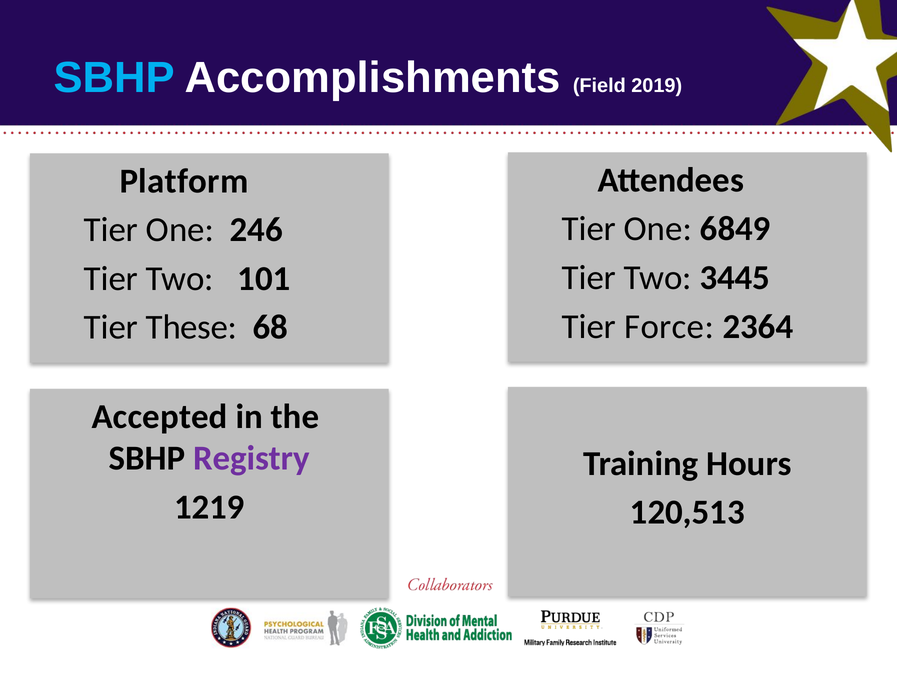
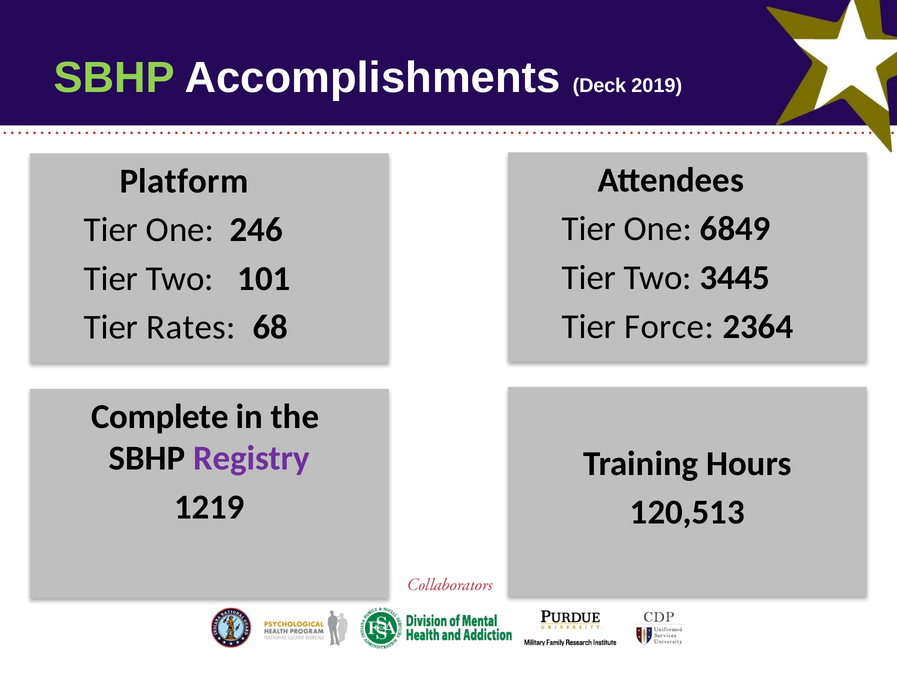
SBHP colour: light blue -> light green (114, 78)
Field: Field -> Deck (599, 86)
These: These -> Rates (191, 327)
Accepted: Accepted -> Complete (160, 417)
